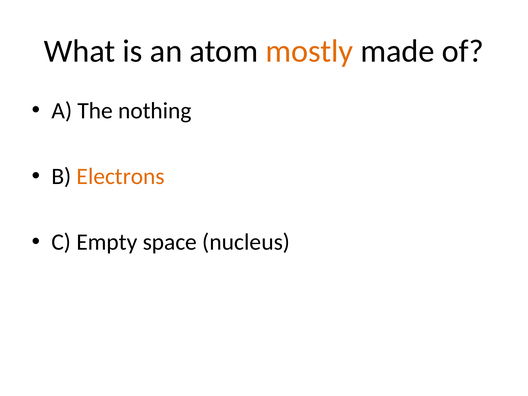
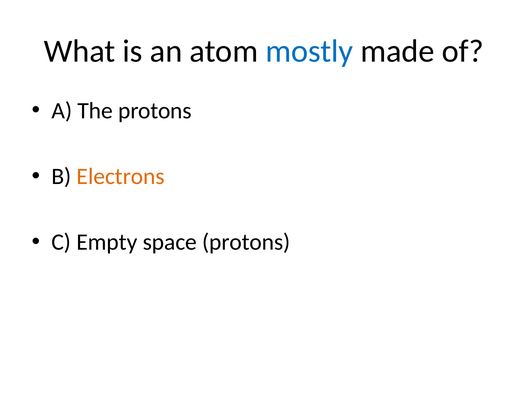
mostly colour: orange -> blue (309, 51)
The nothing: nothing -> protons (155, 111)
space nucleus: nucleus -> protons (246, 242)
